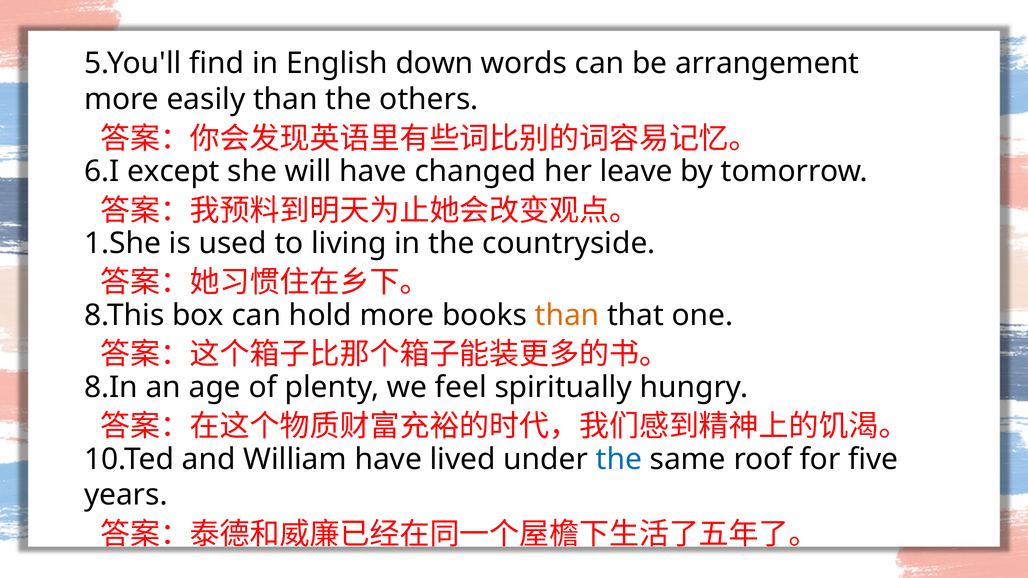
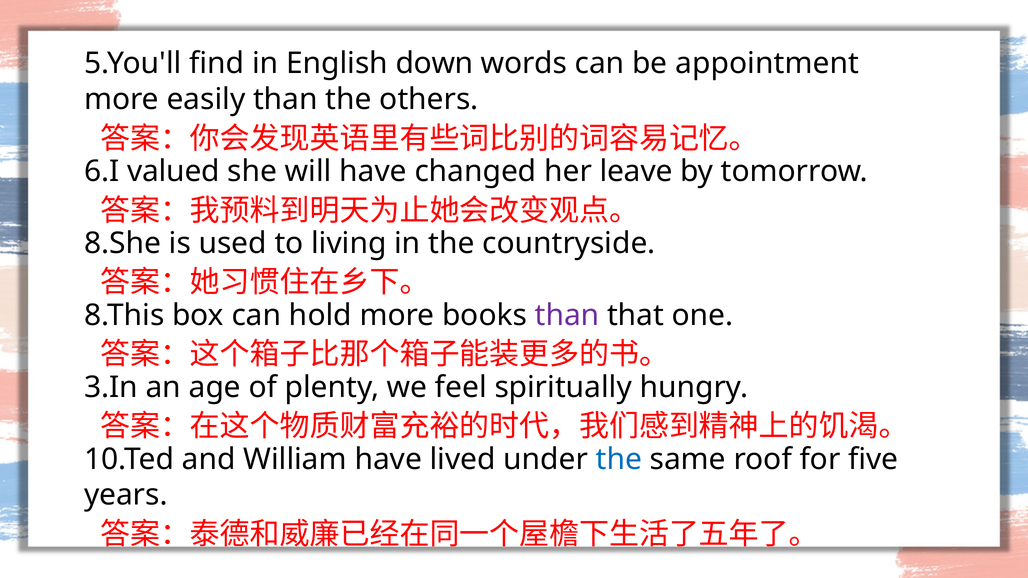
arrangement: arrangement -> appointment (767, 63)
except: except -> valued (173, 171)
1.She: 1.She -> 8.She (123, 243)
than colour: orange -> purple (567, 315)
8.In: 8.In -> 3.In (111, 387)
